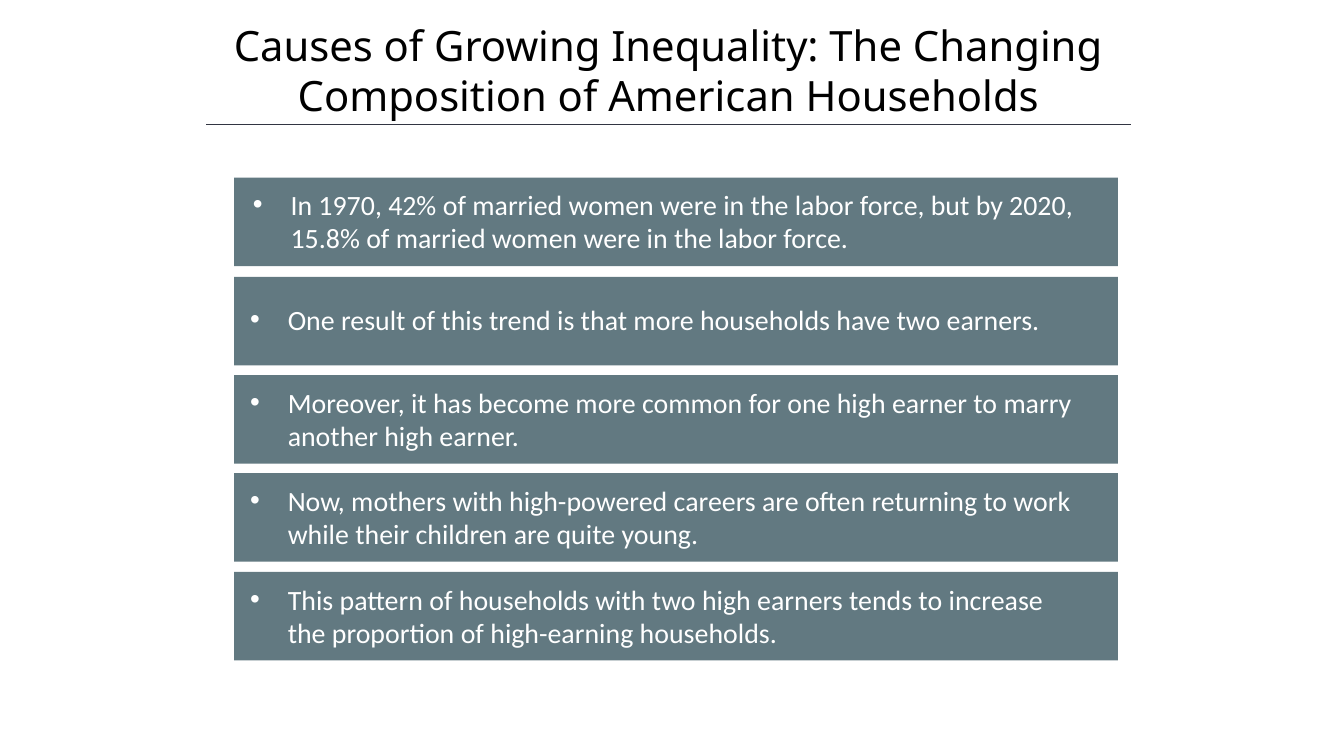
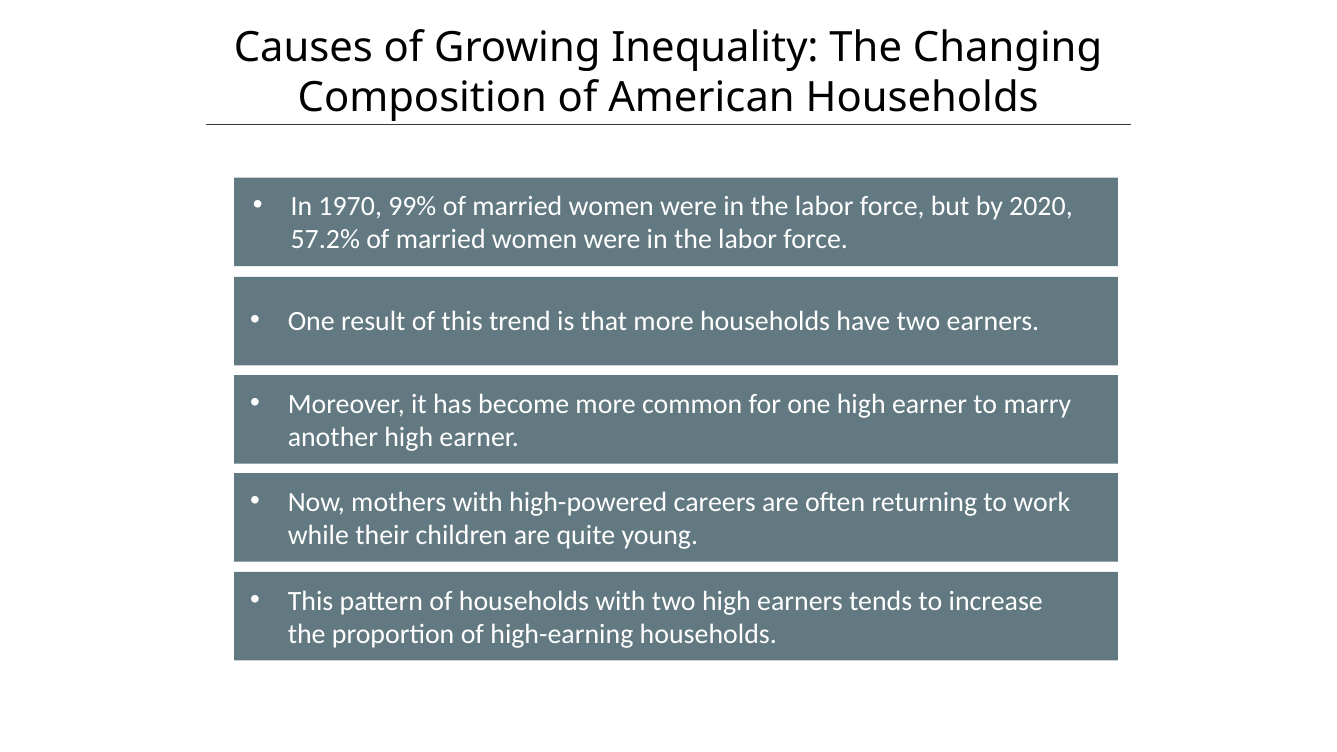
42%: 42% -> 99% (412, 206)
15.8%: 15.8% -> 57.2% (325, 240)
